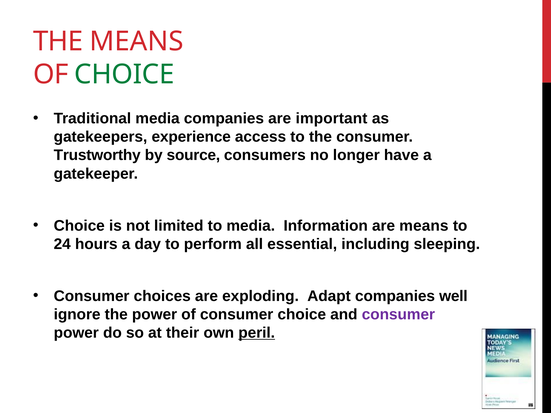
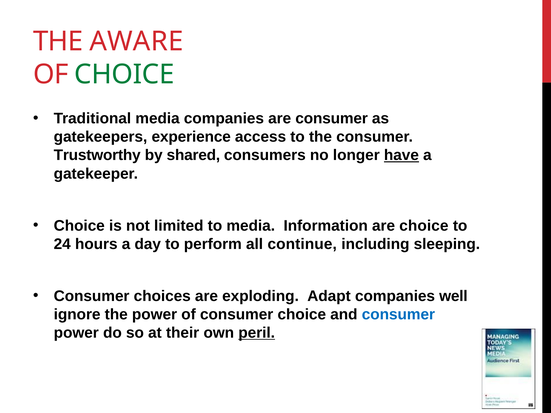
THE MEANS: MEANS -> AWARE (136, 41)
are important: important -> consumer (332, 119)
source: source -> shared (193, 155)
have underline: none -> present (401, 155)
are means: means -> choice (424, 226)
essential: essential -> continue (302, 244)
consumer colour: purple -> blue (398, 315)
